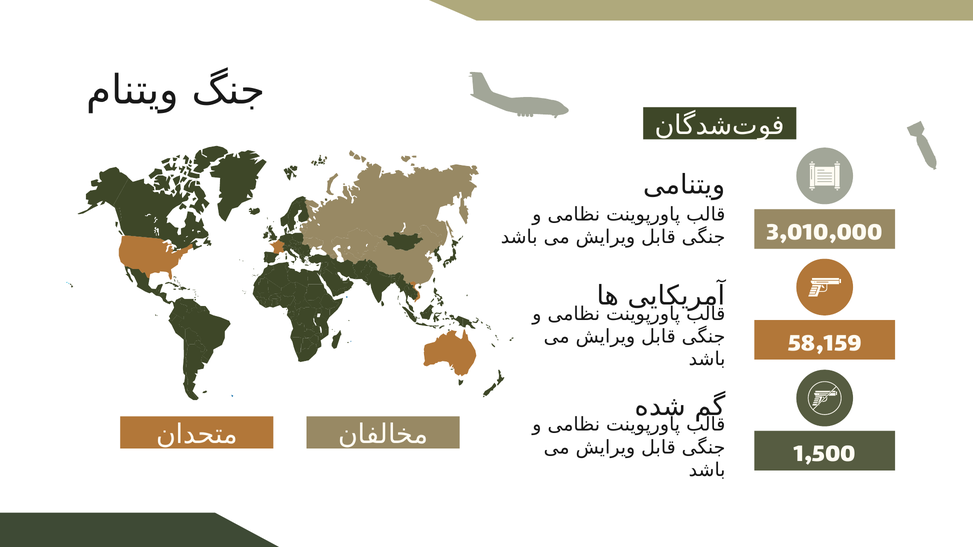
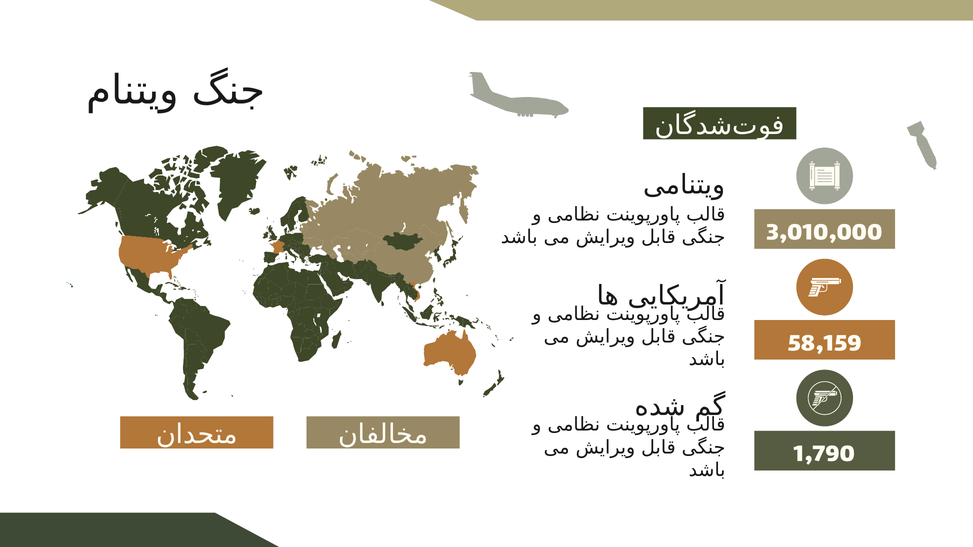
1,500: 1,500 -> 1,790 (825, 453)
